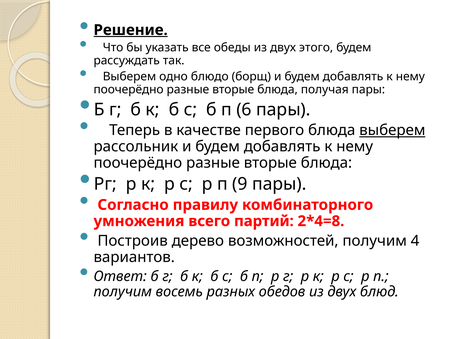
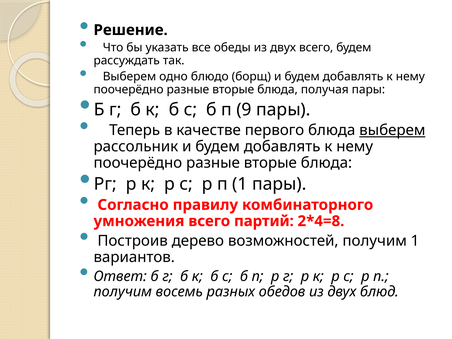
Решение underline: present -> none (131, 30)
двух этого: этого -> всего (316, 48)
6: 6 -> 9 (244, 110)
п 9: 9 -> 1 (240, 184)
получим 4: 4 -> 1 (415, 241)
